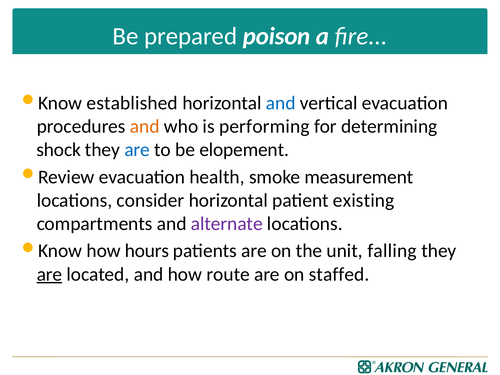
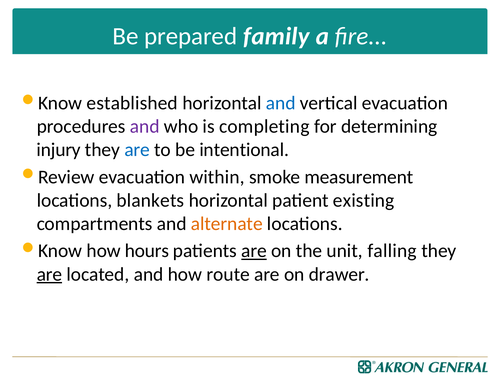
poison: poison -> family (276, 36)
and colour: orange -> purple (145, 126)
performing: performing -> completing (264, 126)
shock: shock -> injury (59, 150)
elopement: elopement -> intentional (244, 150)
health: health -> within (217, 177)
consider: consider -> blankets (150, 200)
alternate colour: purple -> orange (227, 224)
are underline: none -> present (254, 251)
staffed: staffed -> drawer (339, 274)
